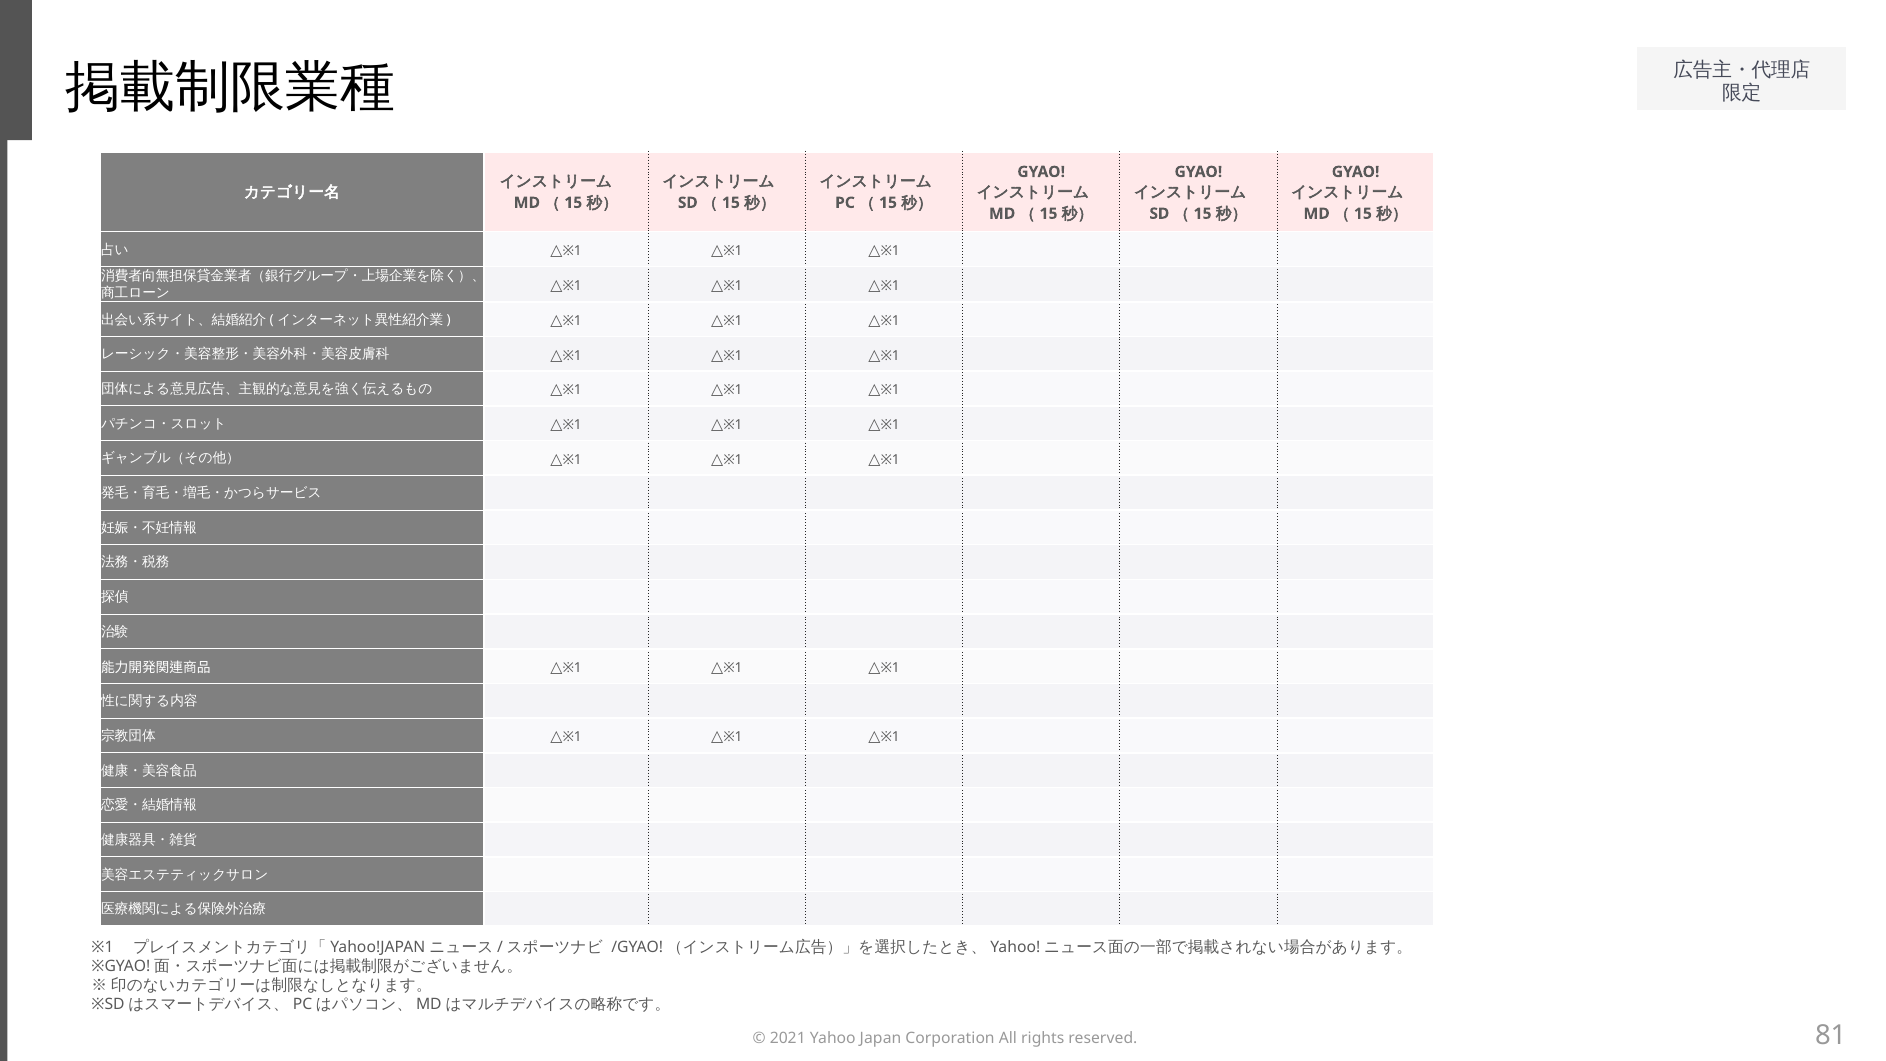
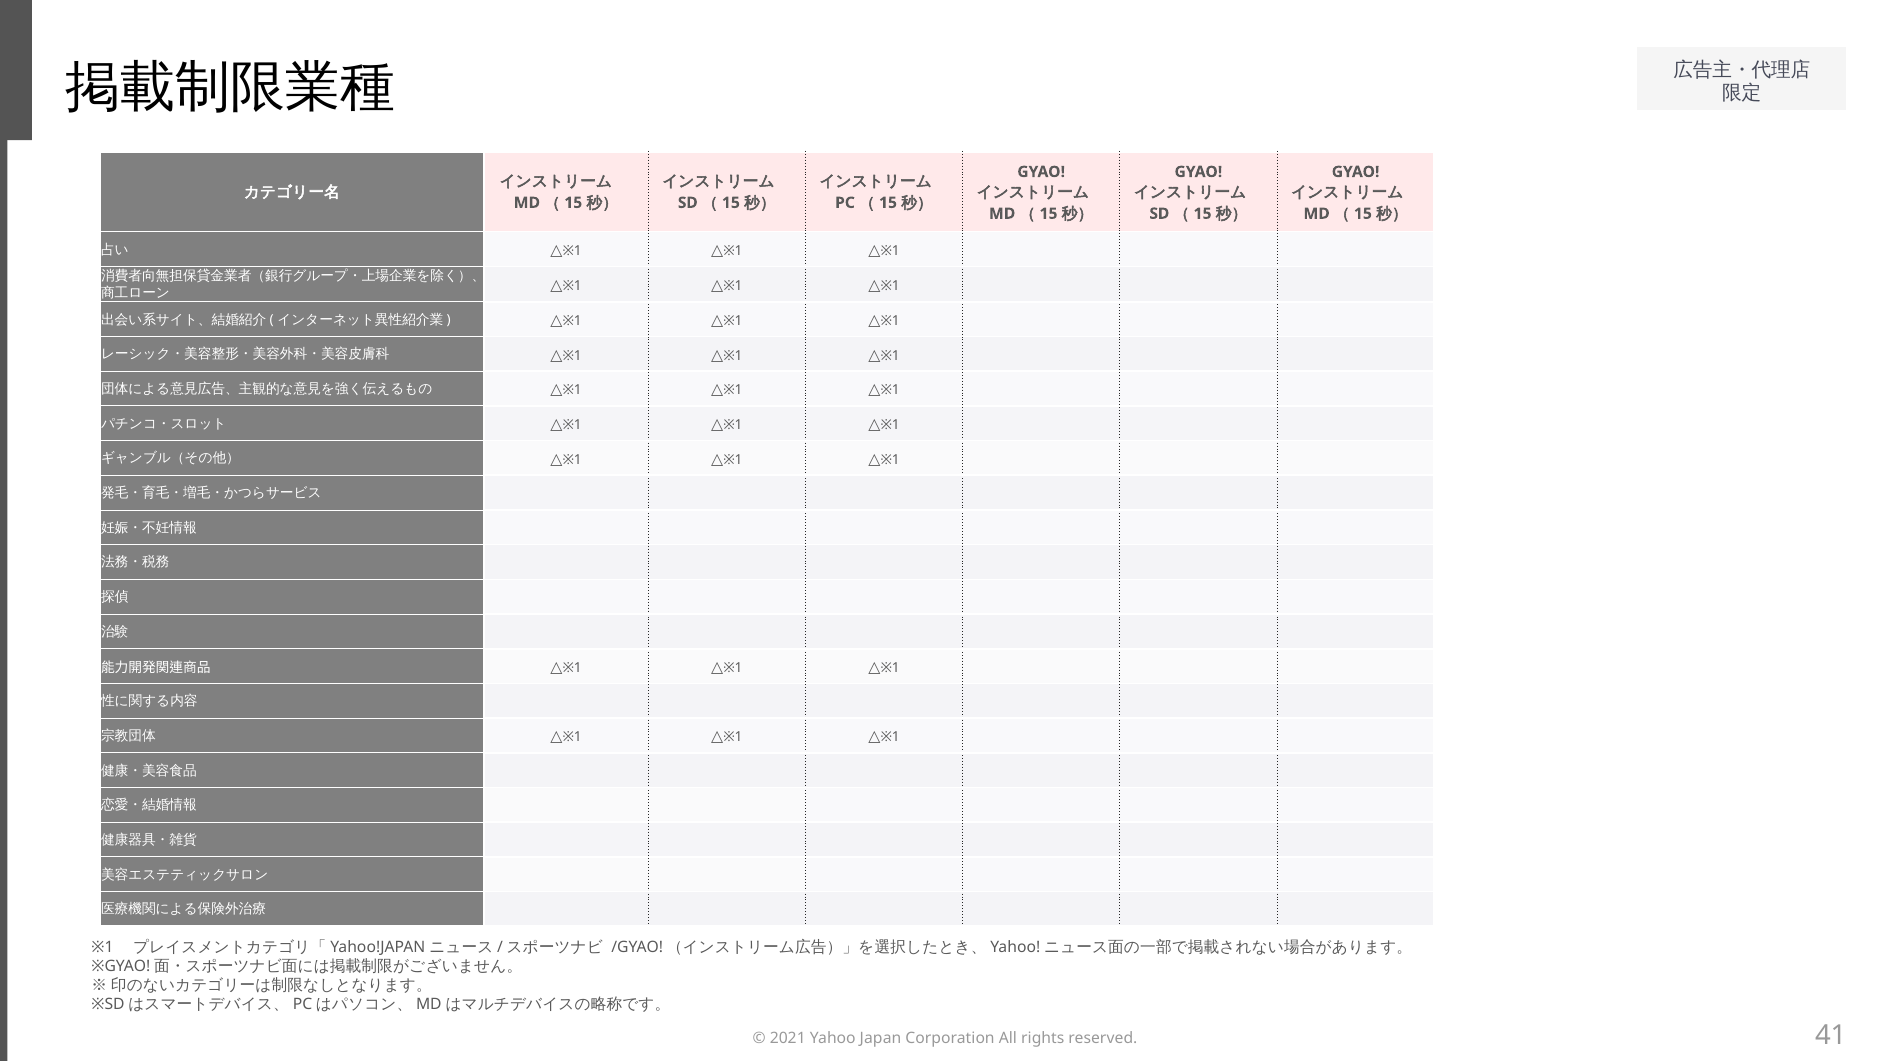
81: 81 -> 41 (1831, 1035)
